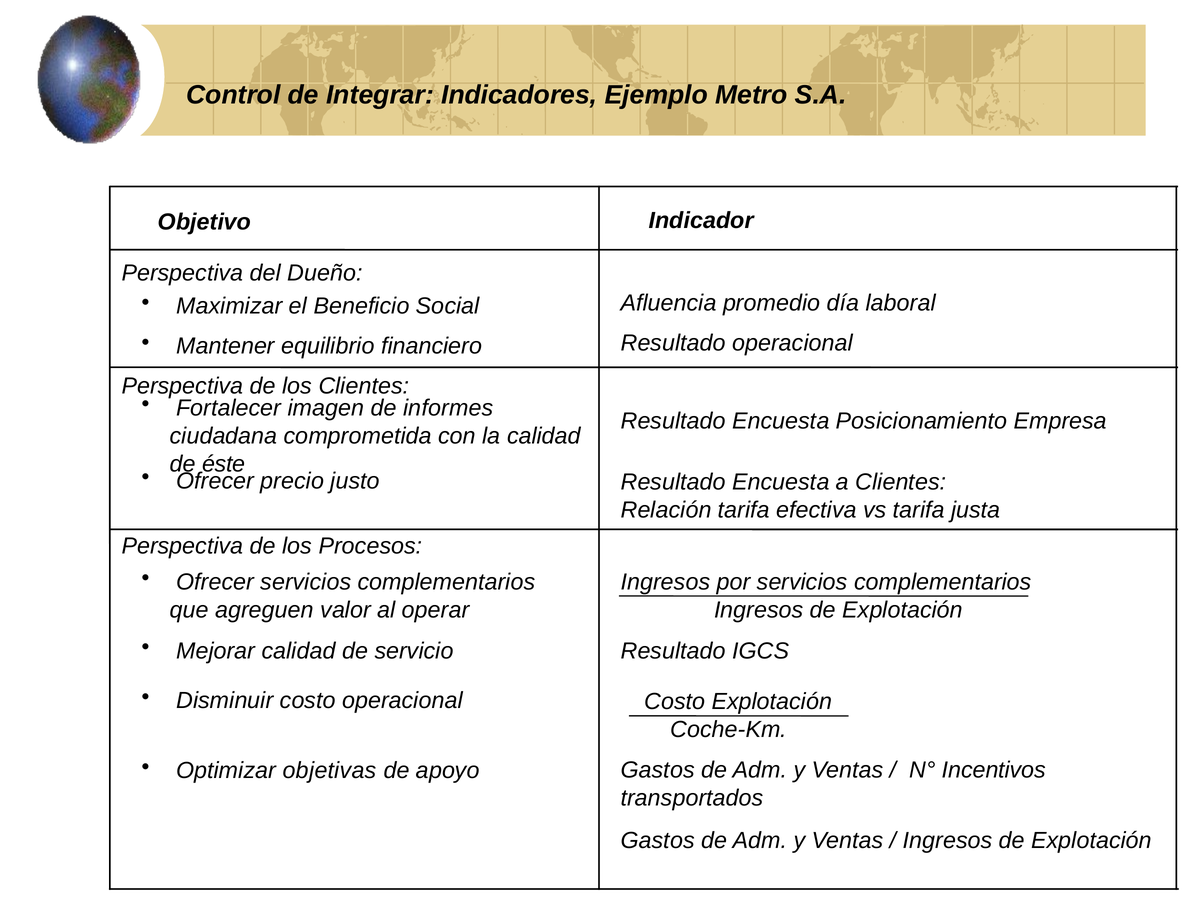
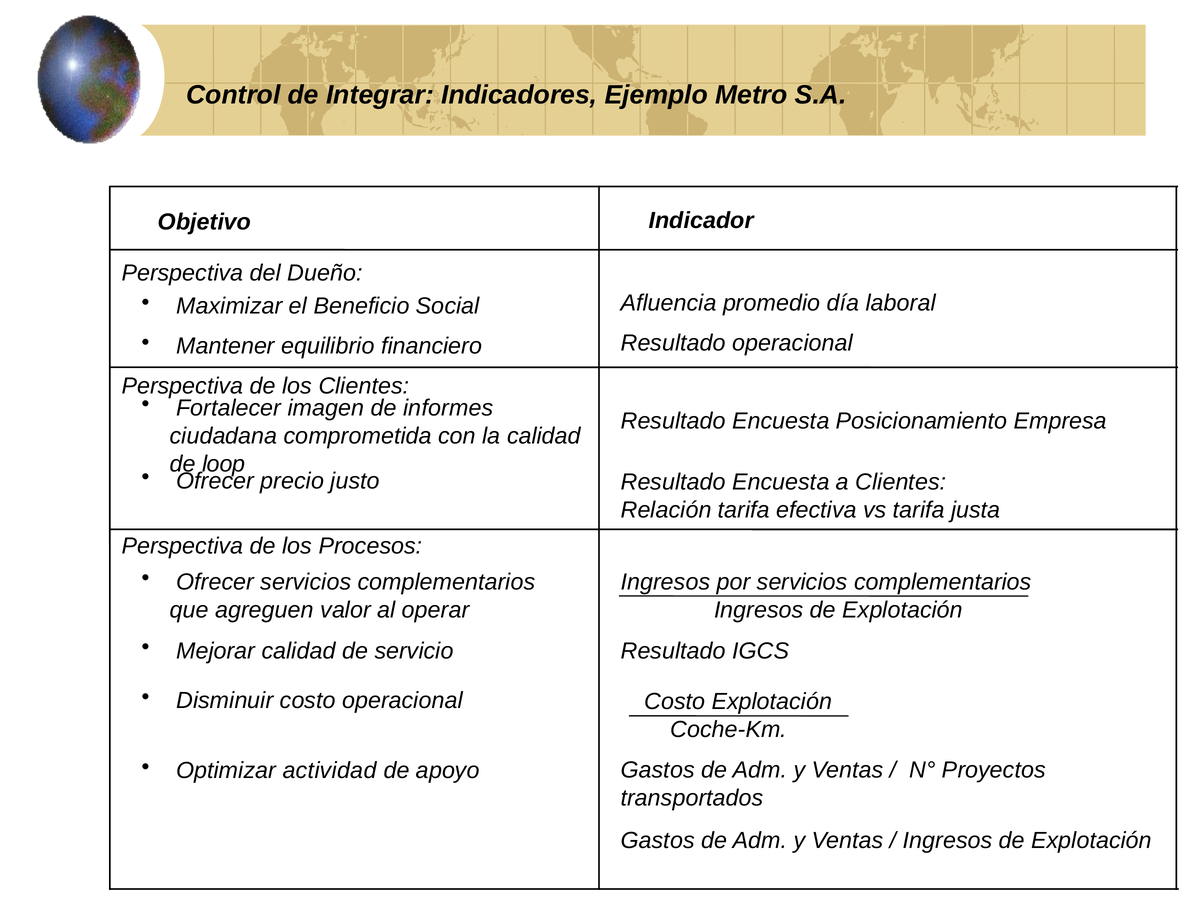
éste: éste -> loop (224, 464)
objetivas: objetivas -> actividad (330, 770)
Incentivos: Incentivos -> Proyectos (994, 770)
